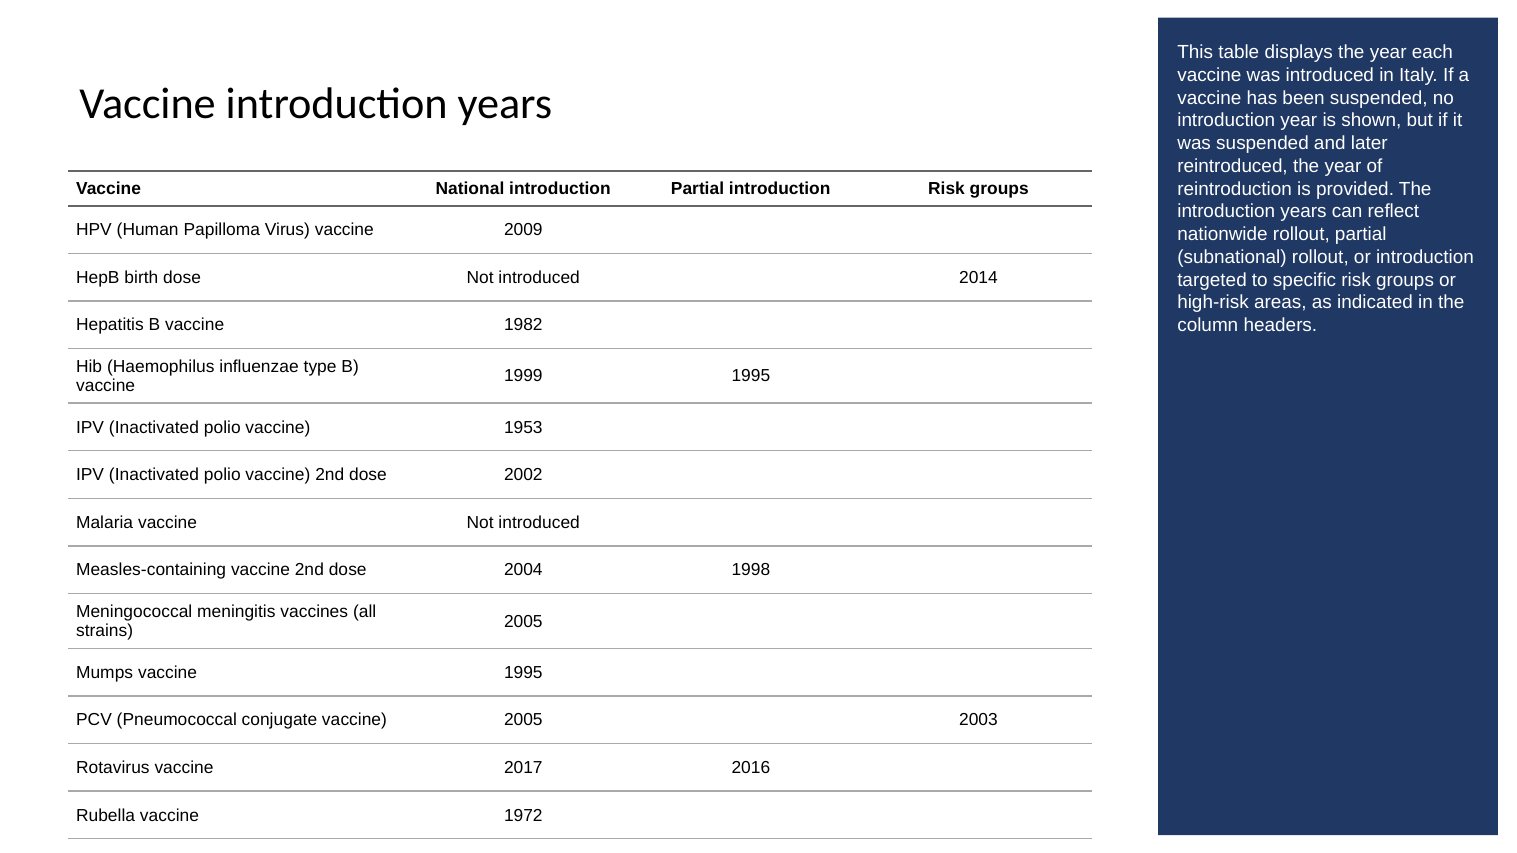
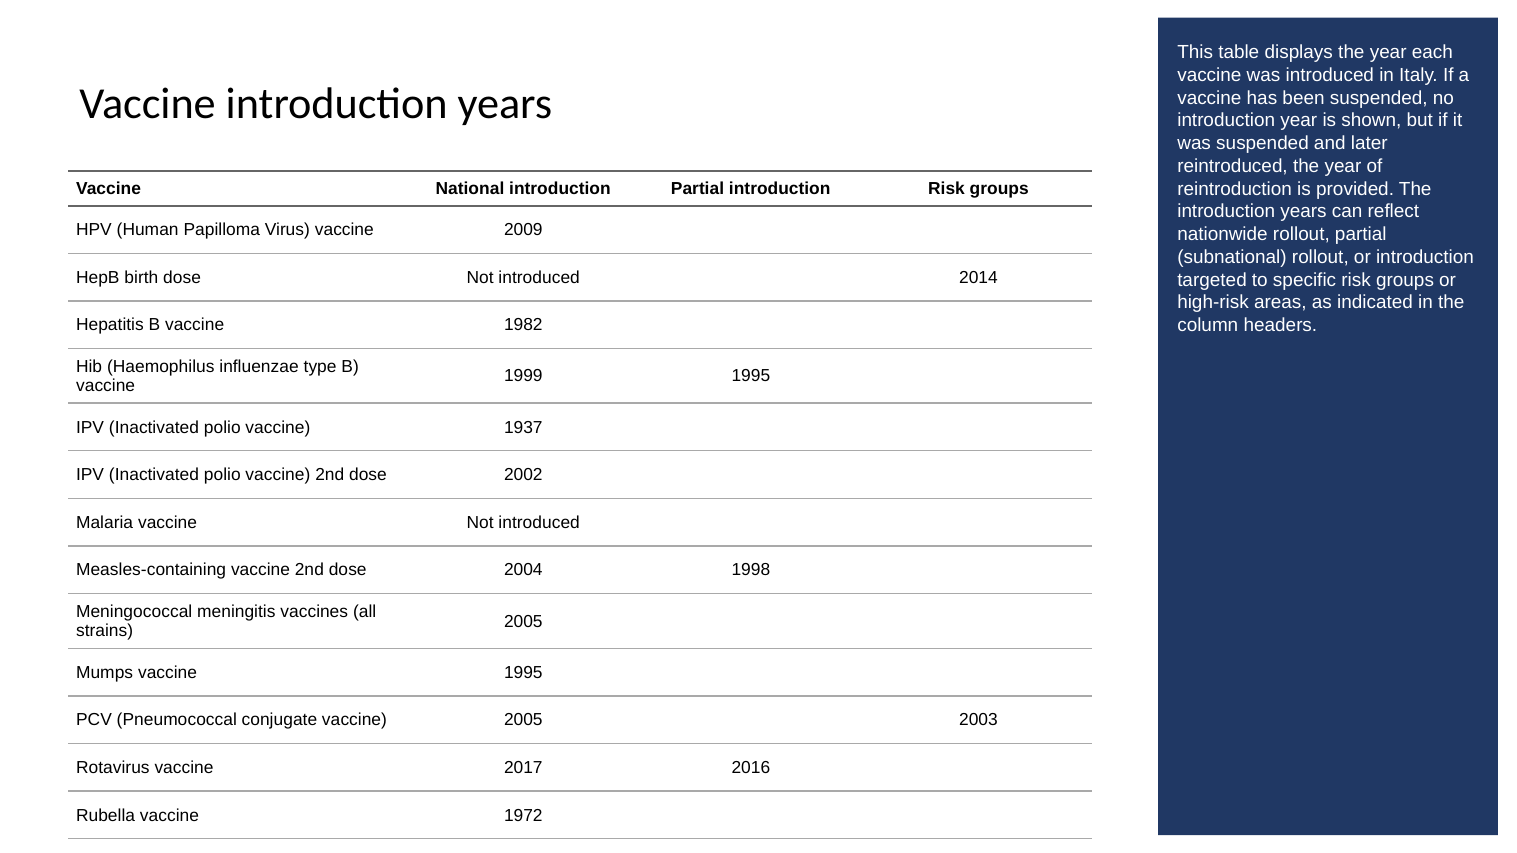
1953: 1953 -> 1937 (523, 427)
